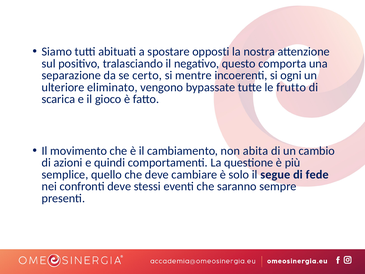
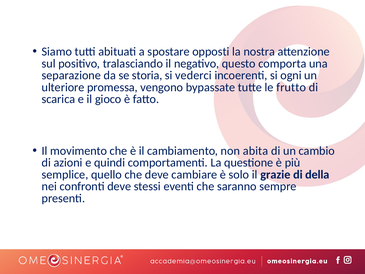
certo: certo -> storia (147, 75)
mentre: mentre -> vederci (193, 75)
eliminato: eliminato -> promessa (112, 87)
segue: segue -> grazie (275, 174)
fede: fede -> della (317, 174)
